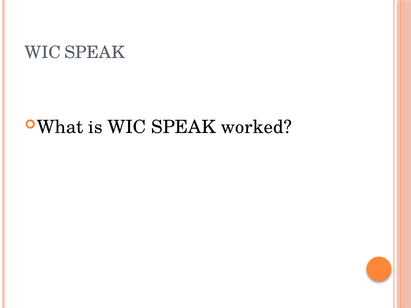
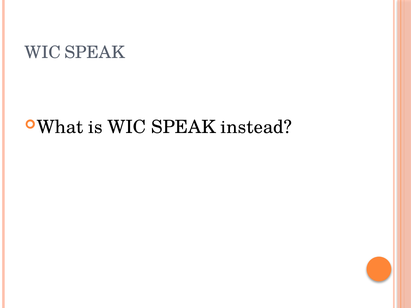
worked: worked -> instead (256, 127)
